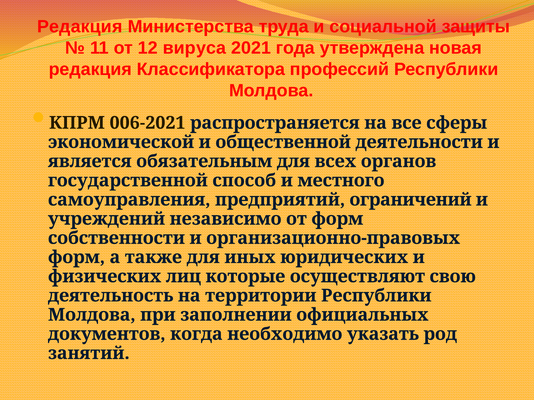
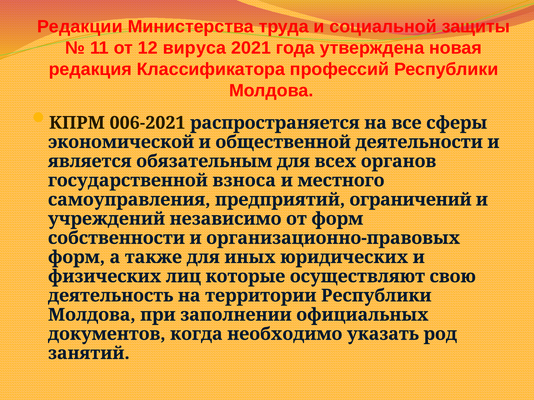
Редакция: Редакция -> Редакции (80, 27)
способ: способ -> взноса (244, 181)
